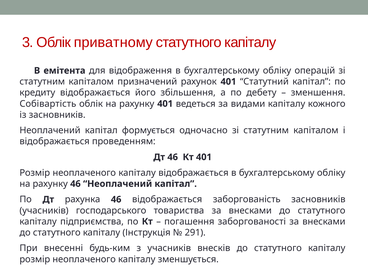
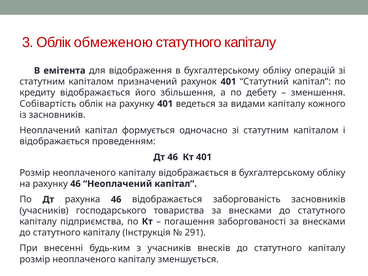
приватному: приватному -> обмеженою (113, 42)
